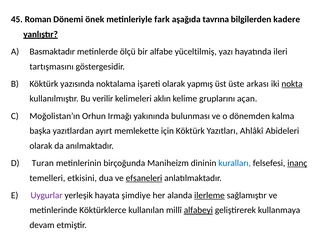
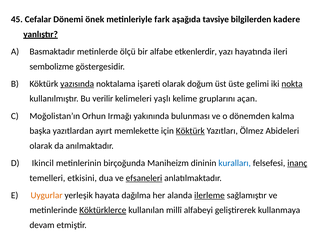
Roman: Roman -> Cefalar (38, 19)
tavrına: tavrına -> tavsiye (216, 19)
yüceltilmiş: yüceltilmiş -> etkenlerdir (196, 52)
tartışmasını: tartışmasını -> sembolizme (52, 66)
yazısında underline: none -> present (77, 84)
yapmış: yapmış -> doğum (200, 84)
arkası: arkası -> gelimi (258, 84)
aklın: aklın -> yaşlı (162, 99)
Köktürk underline: none -> present (190, 131)
Ahlâkî: Ahlâkî -> Ölmez (252, 131)
Turan: Turan -> Ikincil (43, 163)
Uygurlar colour: purple -> orange (47, 195)
şimdiye: şimdiye -> dağılma (136, 195)
Köktürklerce underline: none -> present (103, 210)
alfabeyi underline: present -> none (198, 210)
